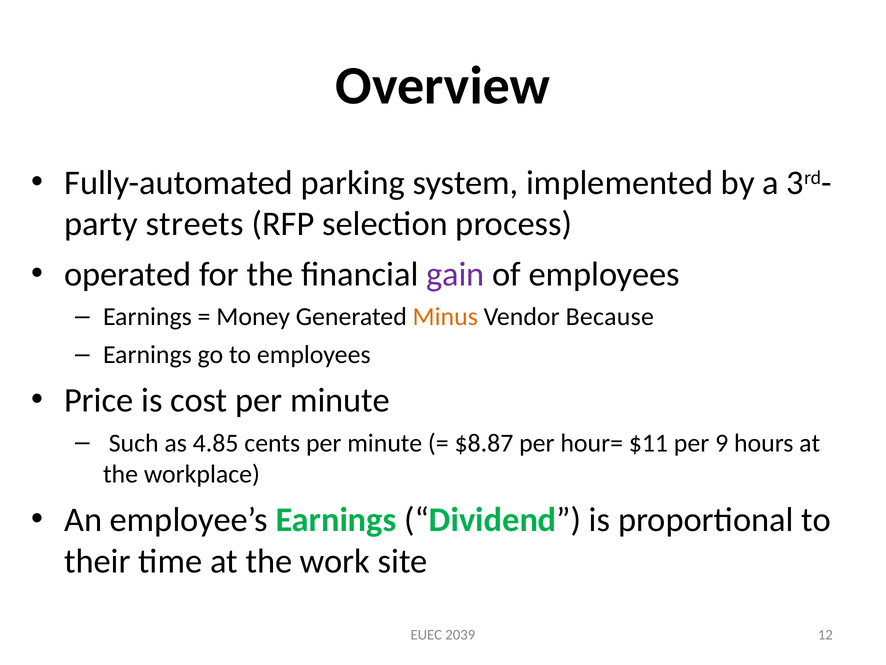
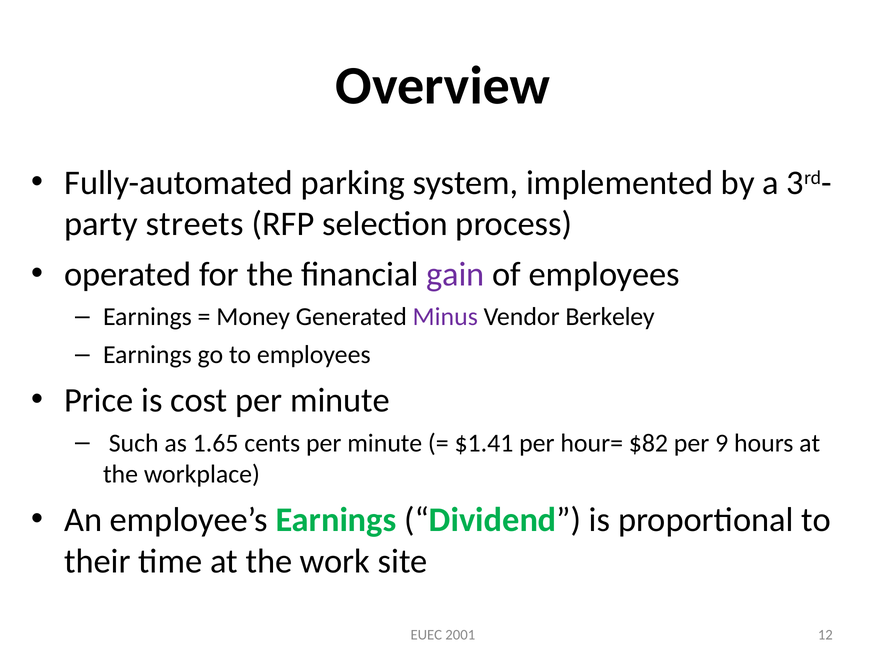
Minus colour: orange -> purple (445, 317)
Because: Because -> Berkeley (610, 317)
4.85: 4.85 -> 1.65 (216, 443)
$8.87: $8.87 -> $1.41 (484, 443)
$11: $11 -> $82 (648, 443)
2039: 2039 -> 2001 (460, 634)
